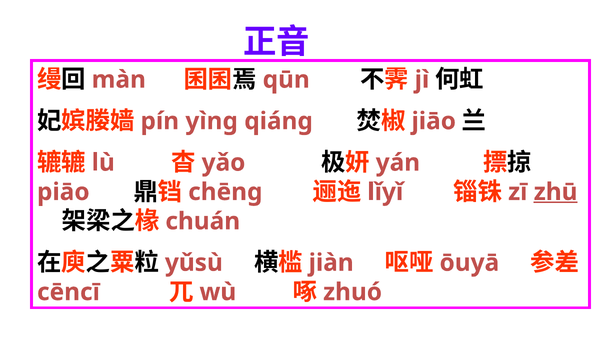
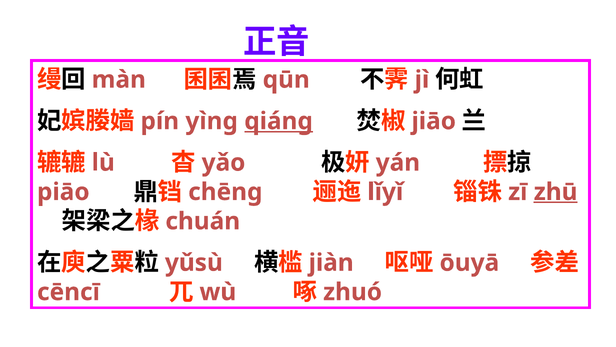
qiáng underline: none -> present (279, 121)
